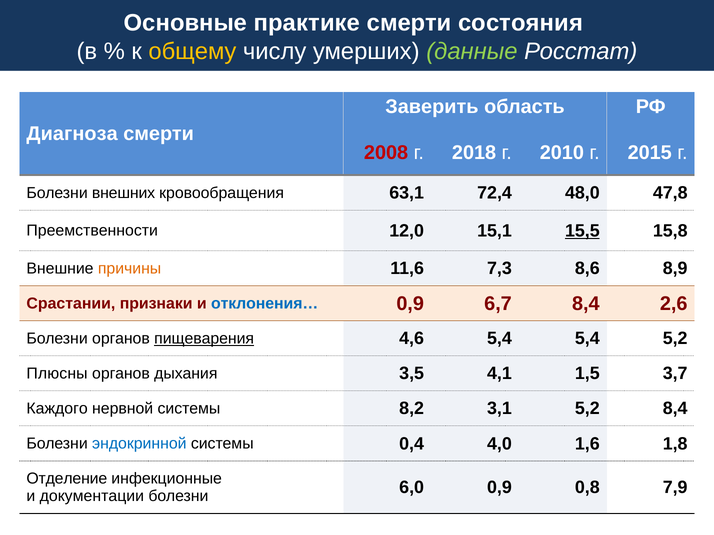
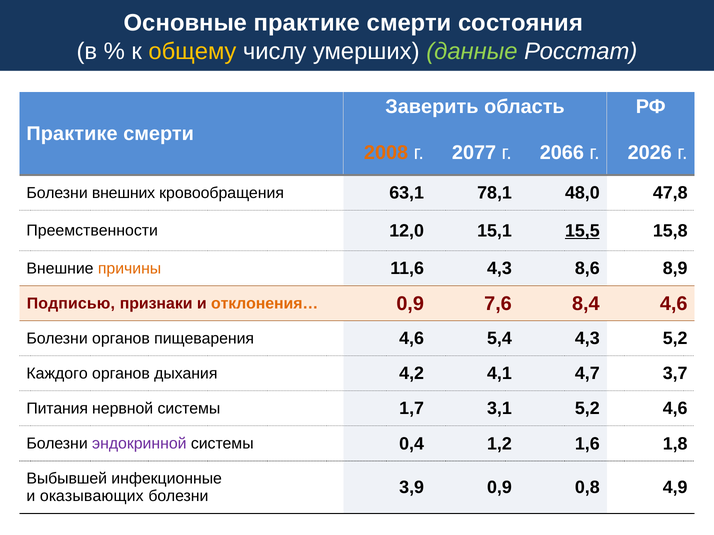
Диагноза: Диагноза -> Практике (72, 134)
2008 colour: red -> orange (386, 153)
2018: 2018 -> 2077 (474, 153)
2010: 2010 -> 2066 (562, 153)
2015: 2015 -> 2026 (650, 153)
72,4: 72,4 -> 78,1 (495, 193)
11,6 7,3: 7,3 -> 4,3 (499, 269)
Срастании: Срастании -> Подписью (71, 304)
отклонения… colour: blue -> orange (265, 304)
6,7: 6,7 -> 7,6 (498, 304)
8,4 2,6: 2,6 -> 4,6 (674, 304)
пищеварения underline: present -> none (204, 339)
5,4 5,4: 5,4 -> 4,3 (587, 339)
Плюсны: Плюсны -> Каждого (57, 374)
3,5: 3,5 -> 4,2 (412, 374)
1,5: 1,5 -> 4,7 (587, 374)
Каждого: Каждого -> Питания (57, 409)
8,2: 8,2 -> 1,7 (412, 409)
5,2 8,4: 8,4 -> 4,6 (675, 409)
эндокринной colour: blue -> purple (139, 444)
4,0: 4,0 -> 1,2 (499, 444)
Отделение: Отделение -> Выбывшей (67, 479)
документации: документации -> оказывающих (92, 497)
6,0: 6,0 -> 3,9 (412, 488)
7,9: 7,9 -> 4,9 (675, 488)
